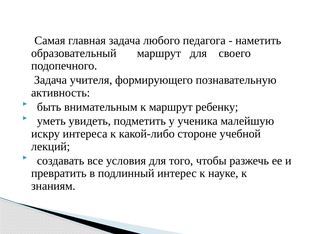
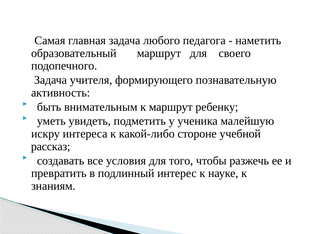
лекций: лекций -> рассказ (51, 146)
